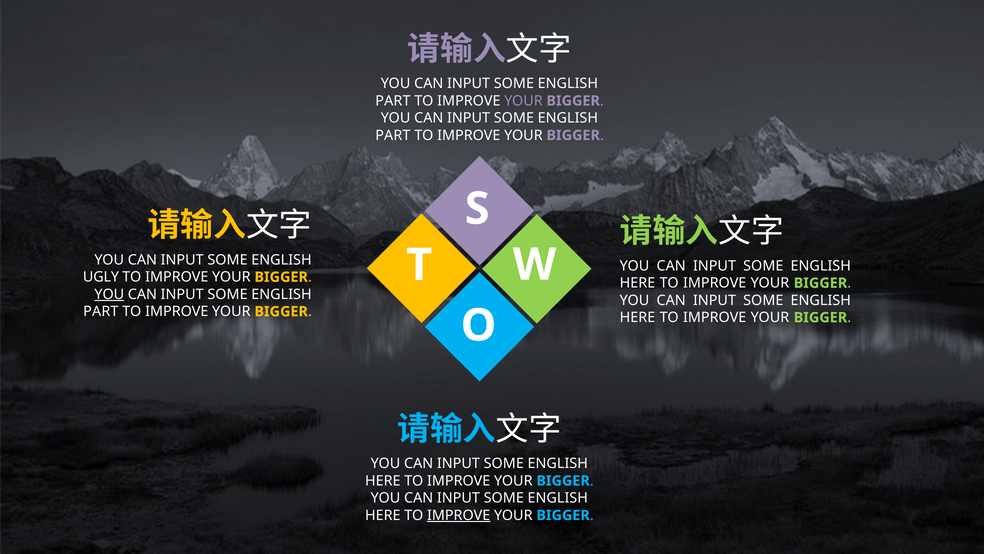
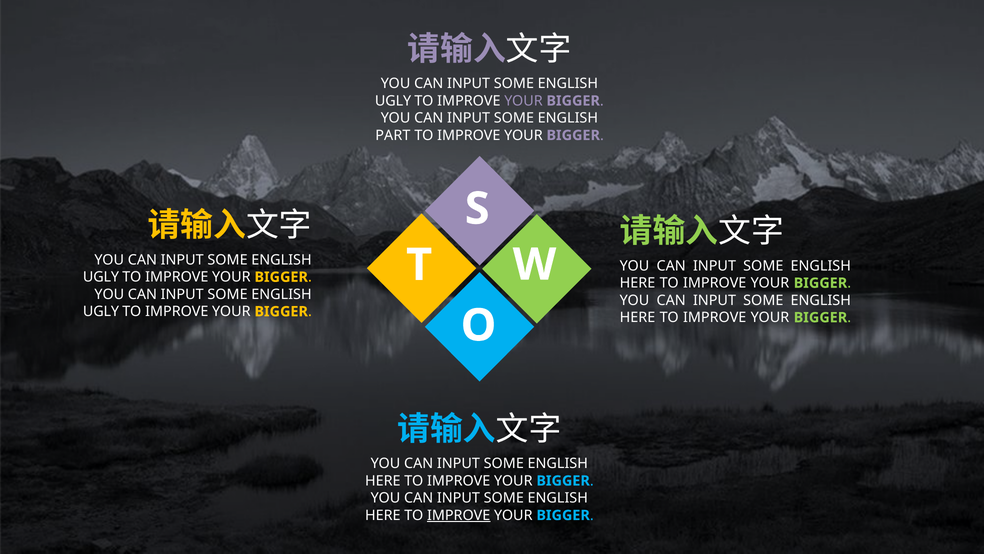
PART: PART -> UGLY (393, 101)
YOU underline: present -> none (109, 294)
PART: PART -> UGLY (101, 311)
